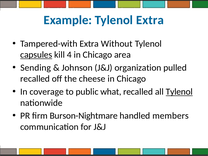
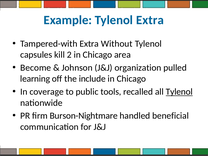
capsules underline: present -> none (36, 55)
4: 4 -> 2 (69, 55)
Sending: Sending -> Become (36, 68)
recalled: recalled -> learning (35, 79)
cheese: cheese -> include (92, 79)
what: what -> tools (111, 92)
members: members -> beneficial (171, 116)
